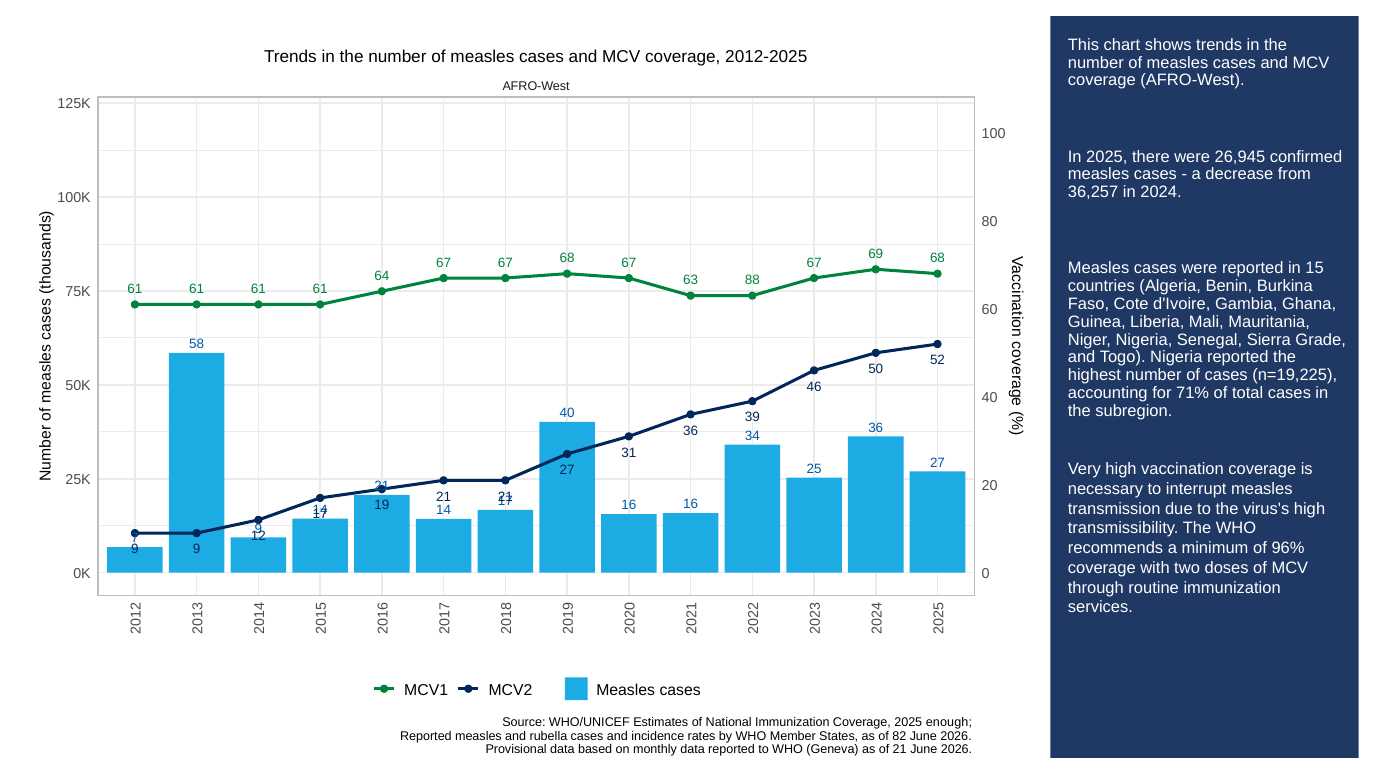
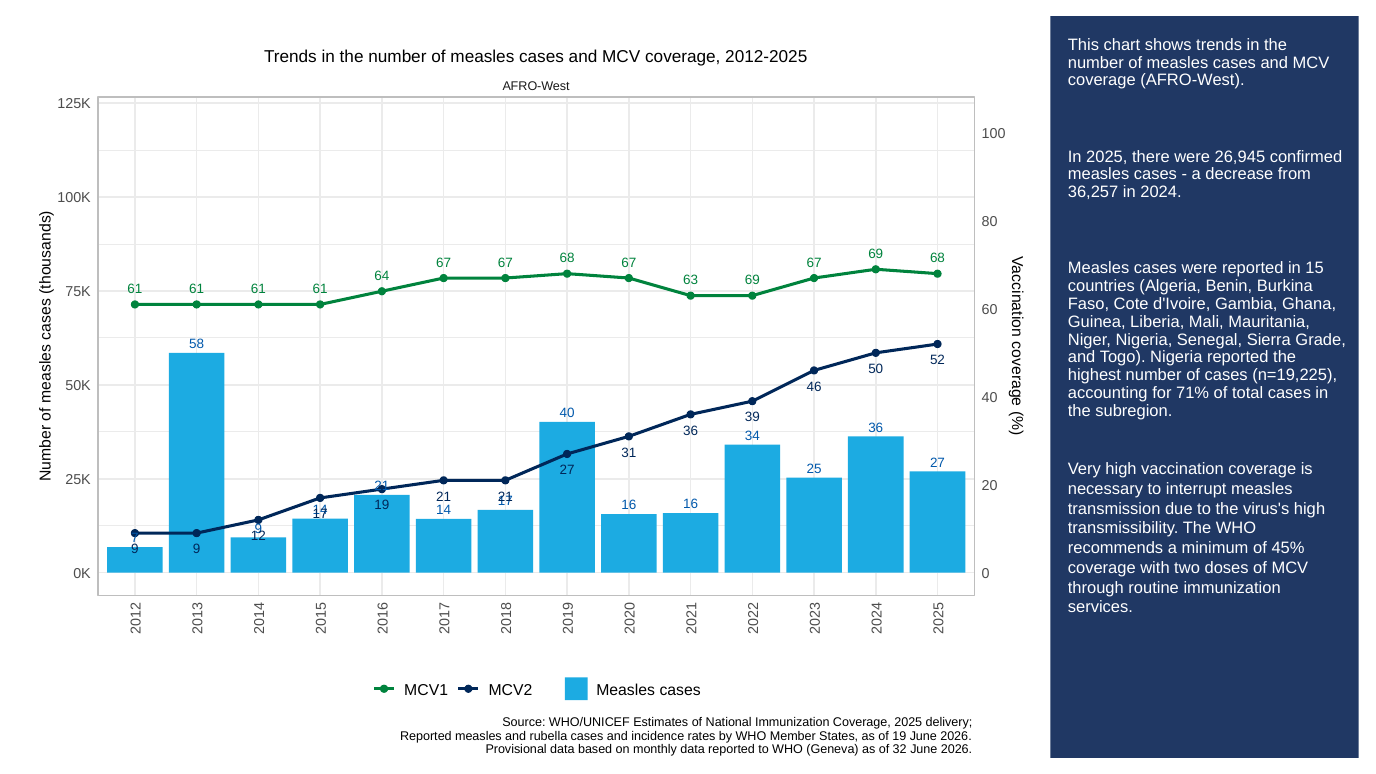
63 88: 88 -> 69 (752, 280)
96%: 96% -> 45% (1288, 548)
enough: enough -> delivery (949, 722)
of 82: 82 -> 19 (899, 736)
of 21: 21 -> 32 (900, 749)
